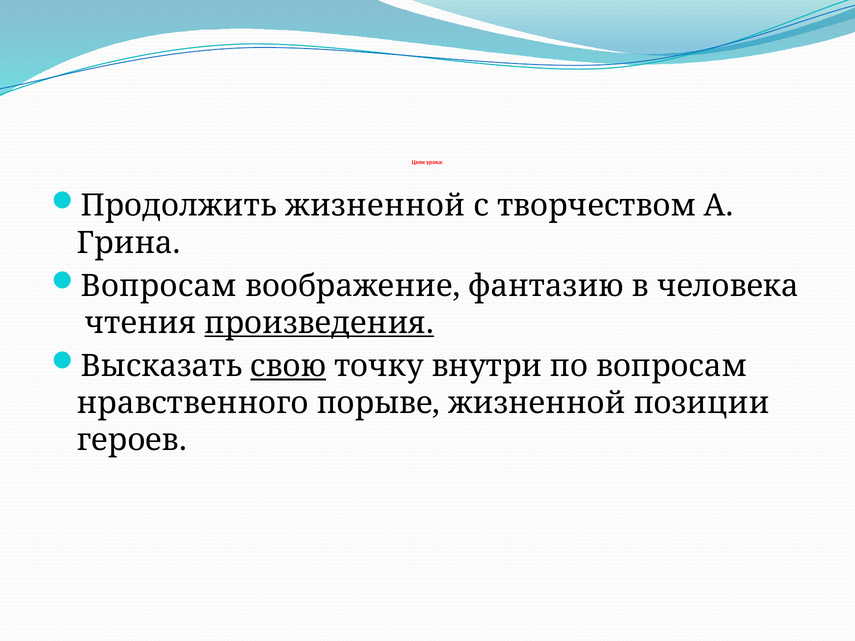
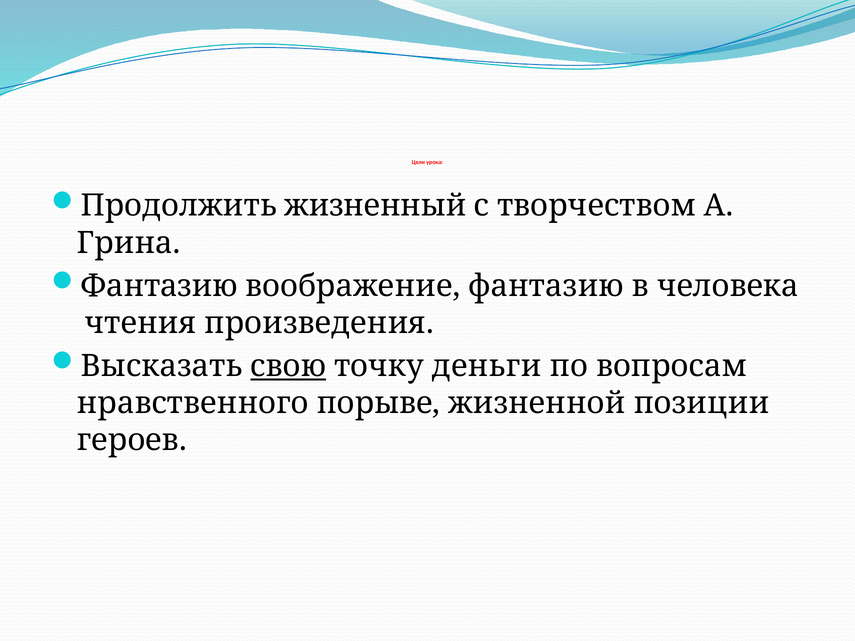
Продолжить жизненной: жизненной -> жизненный (375, 206)
Вопросам: Вопросам -> Фантазию (159, 286)
произведения underline: present -> none (319, 323)
внутри: внутри -> деньги (487, 366)
